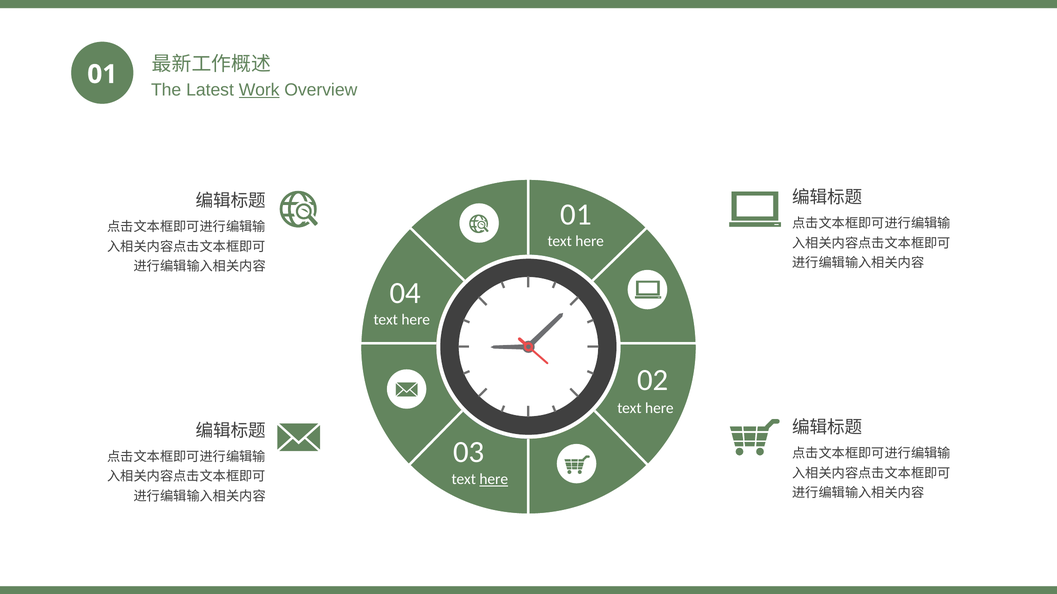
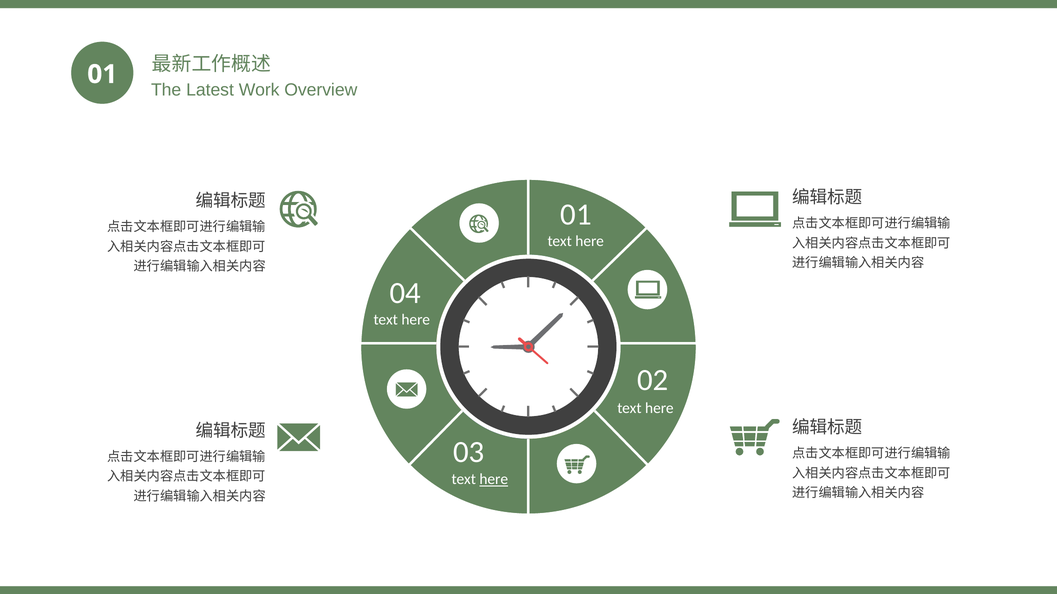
Work underline: present -> none (259, 90)
